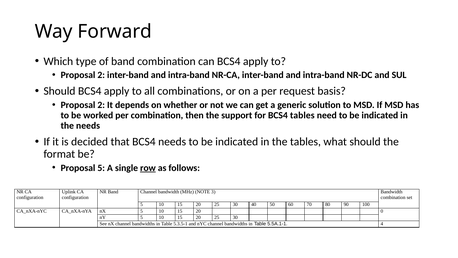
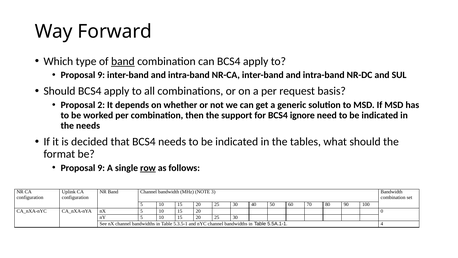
band underline: none -> present (123, 61)
2: 2 -> 9 (101, 75)
BCS4 tables: tables -> ignore (302, 115)
5: 5 -> 9 (101, 168)
